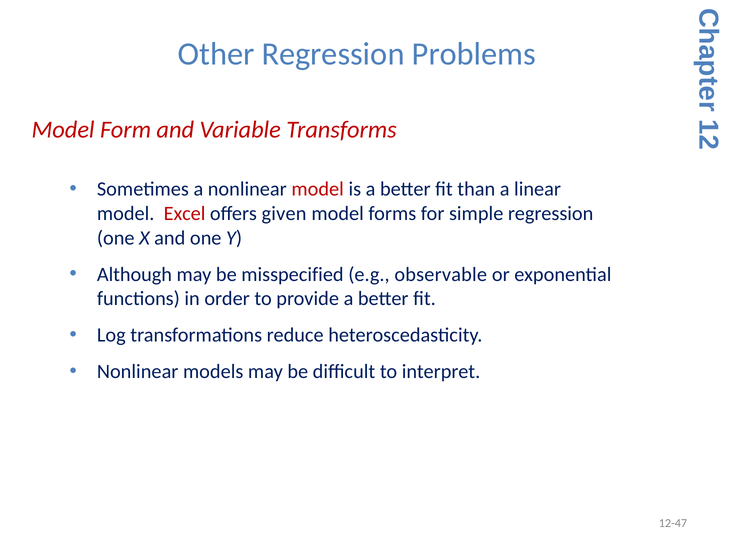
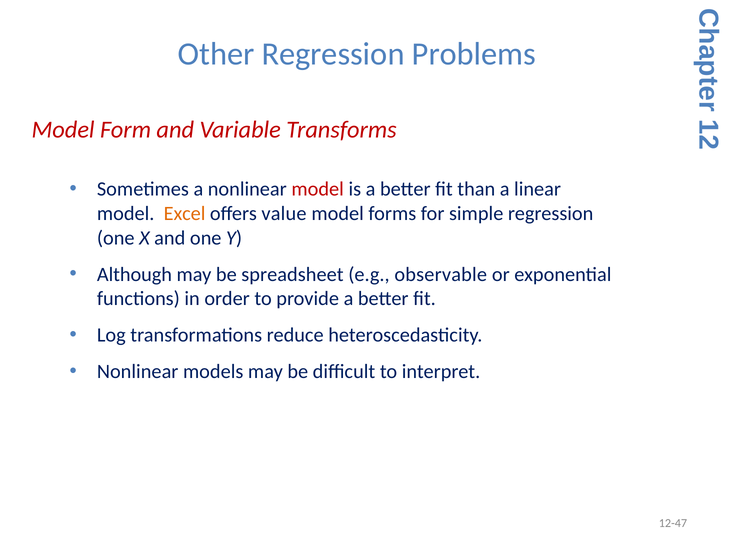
Excel colour: red -> orange (185, 214)
given: given -> value (284, 214)
misspecified: misspecified -> spreadsheet (292, 274)
